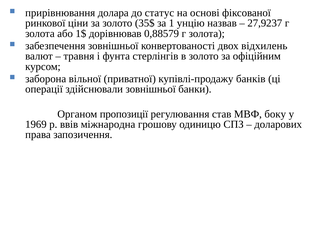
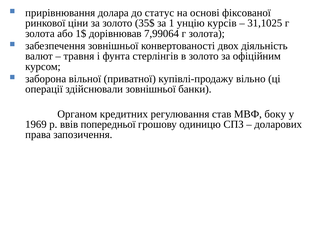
назвав: назвав -> курсів (222, 23)
27,9237: 27,9237 -> 31,1025 (265, 23)
0,88579: 0,88579 -> 7,99064 (162, 33)
відхилень: відхилень -> діяльність (264, 46)
банків: банків -> вільно (251, 79)
пропозиції: пропозиції -> кредитних (124, 114)
міжнародна: міжнародна -> попередньої (108, 124)
